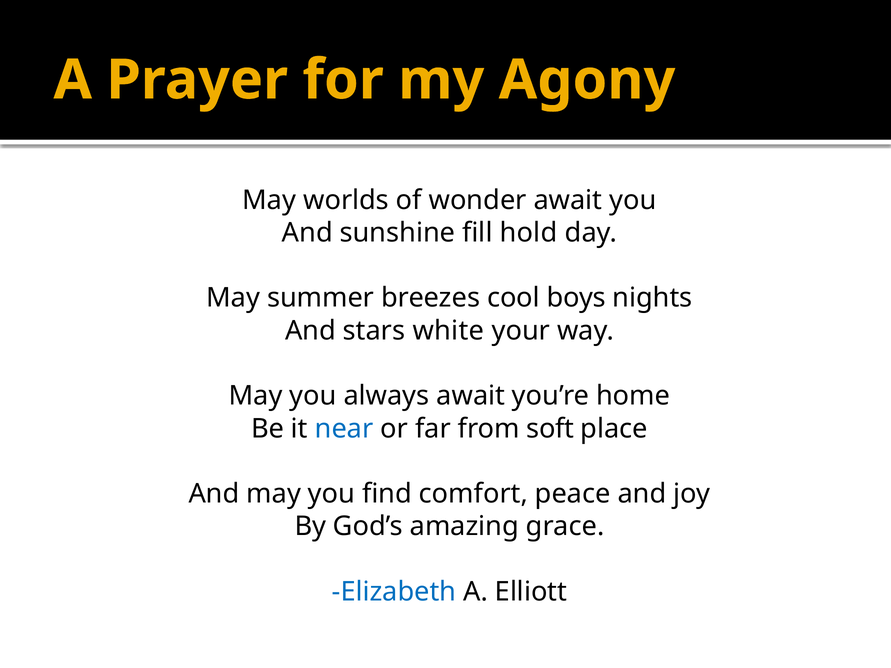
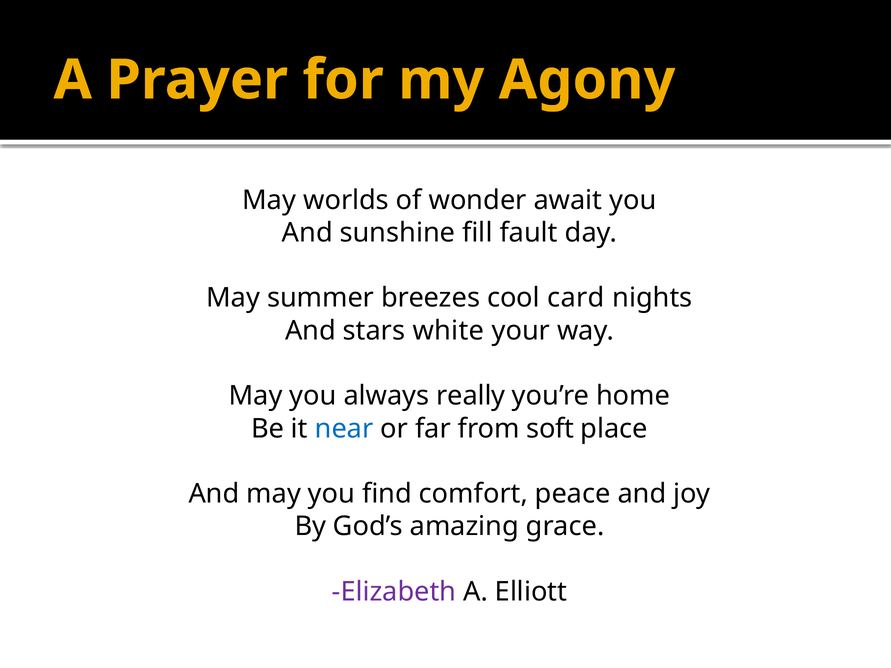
hold: hold -> fault (529, 233)
boys: boys -> card (576, 298)
always await: await -> really (471, 396)
Elizabeth colour: blue -> purple (394, 592)
